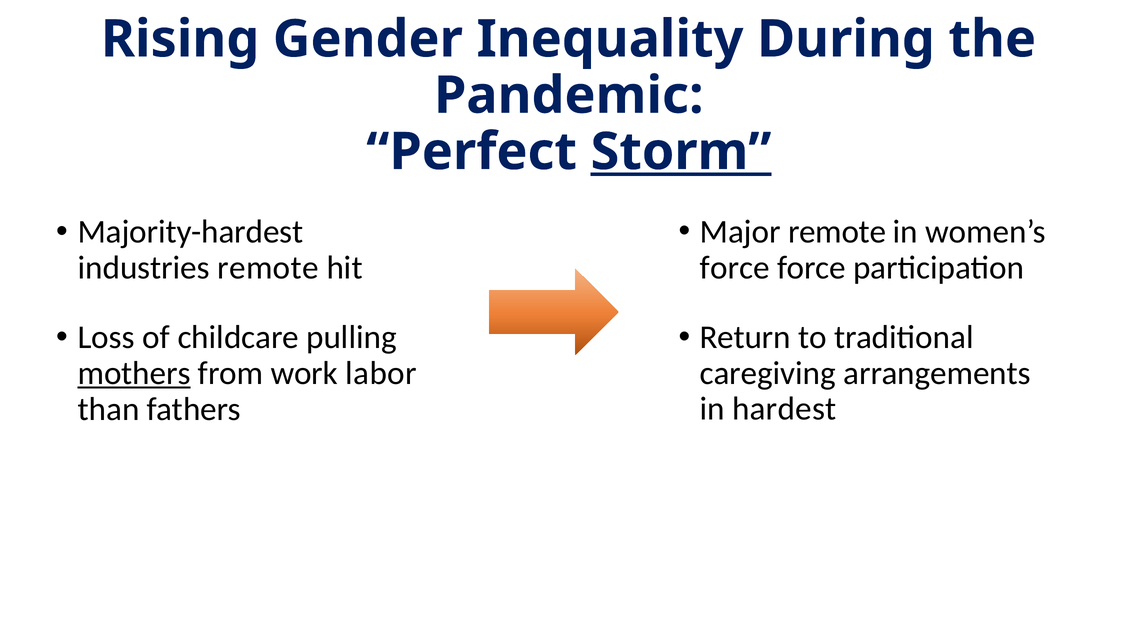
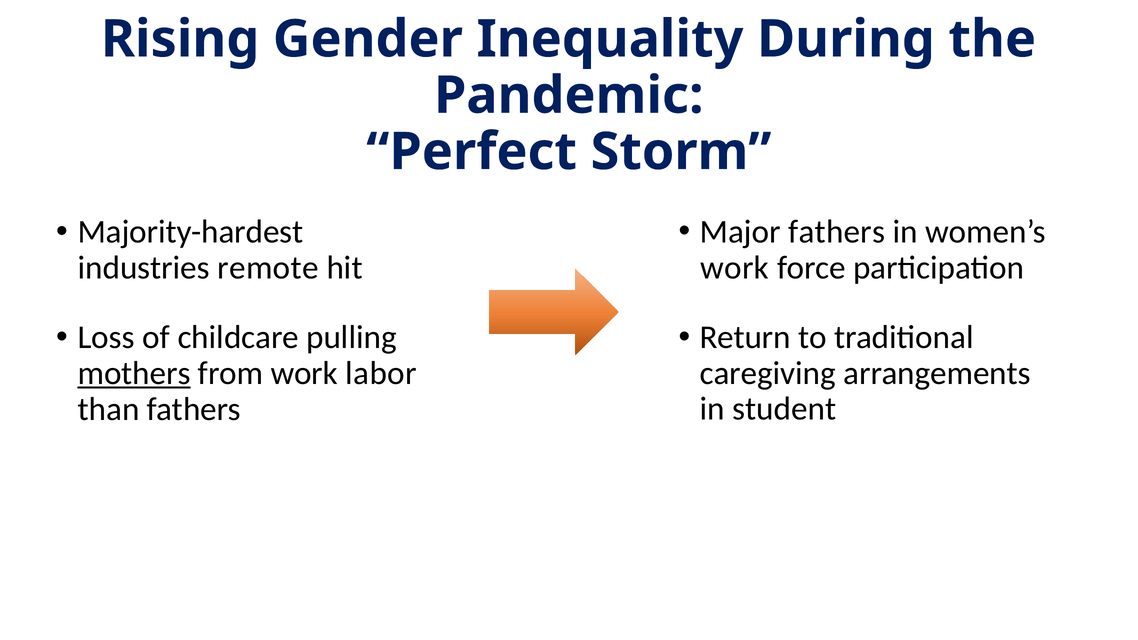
Storm underline: present -> none (681, 152)
Major remote: remote -> fathers (837, 232)
force: force -> work (735, 268)
hardest: hardest -> student (784, 409)
